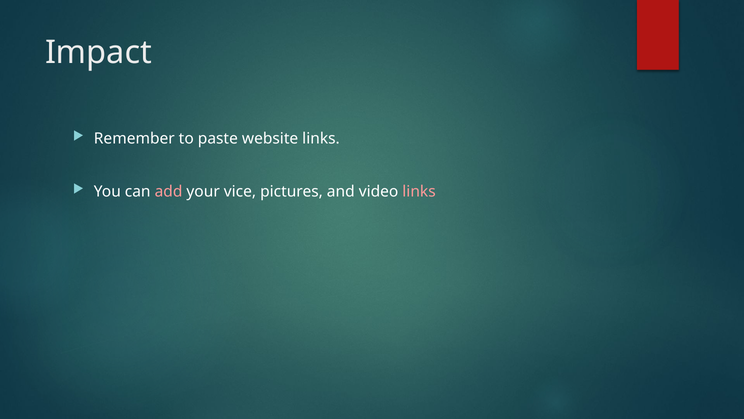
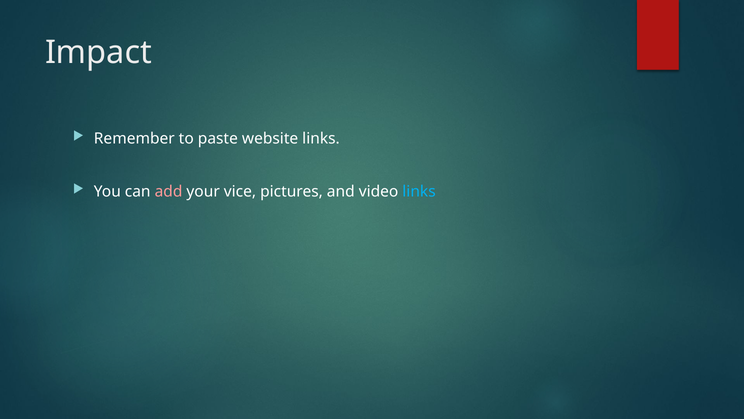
links colour: pink -> light blue (419, 191)
